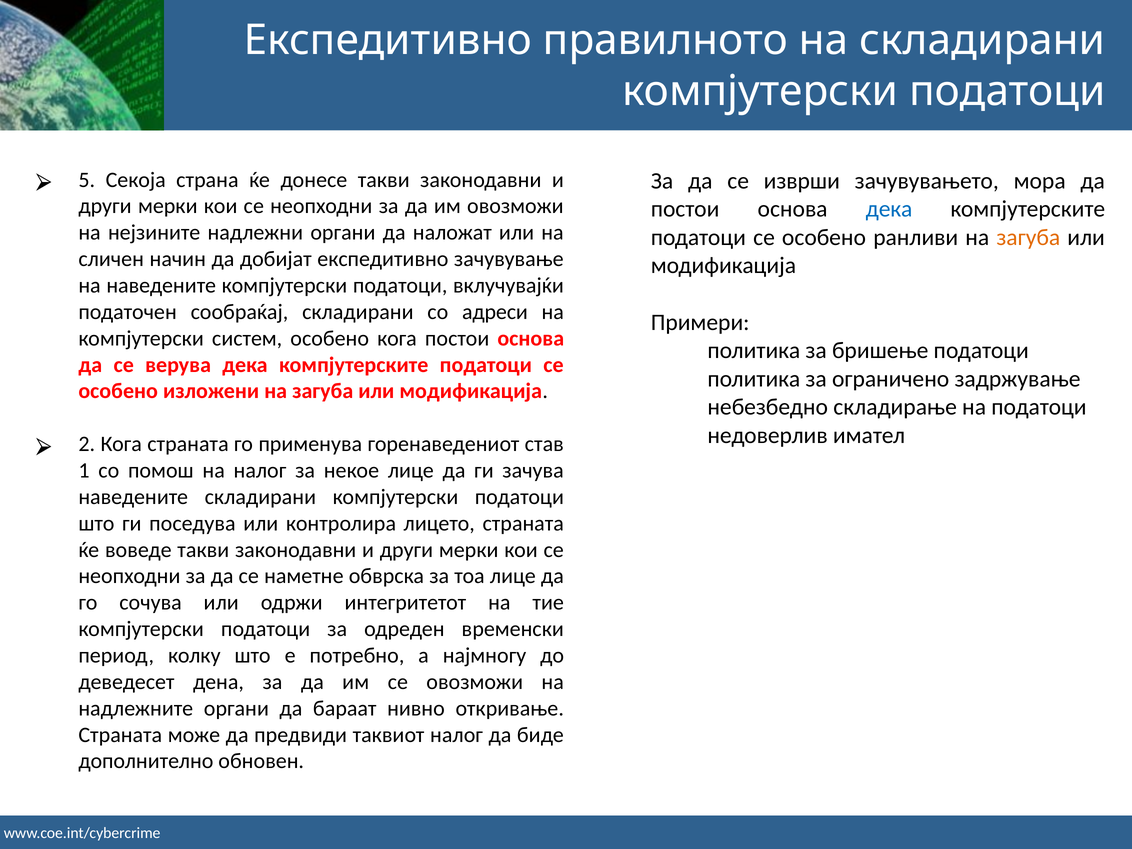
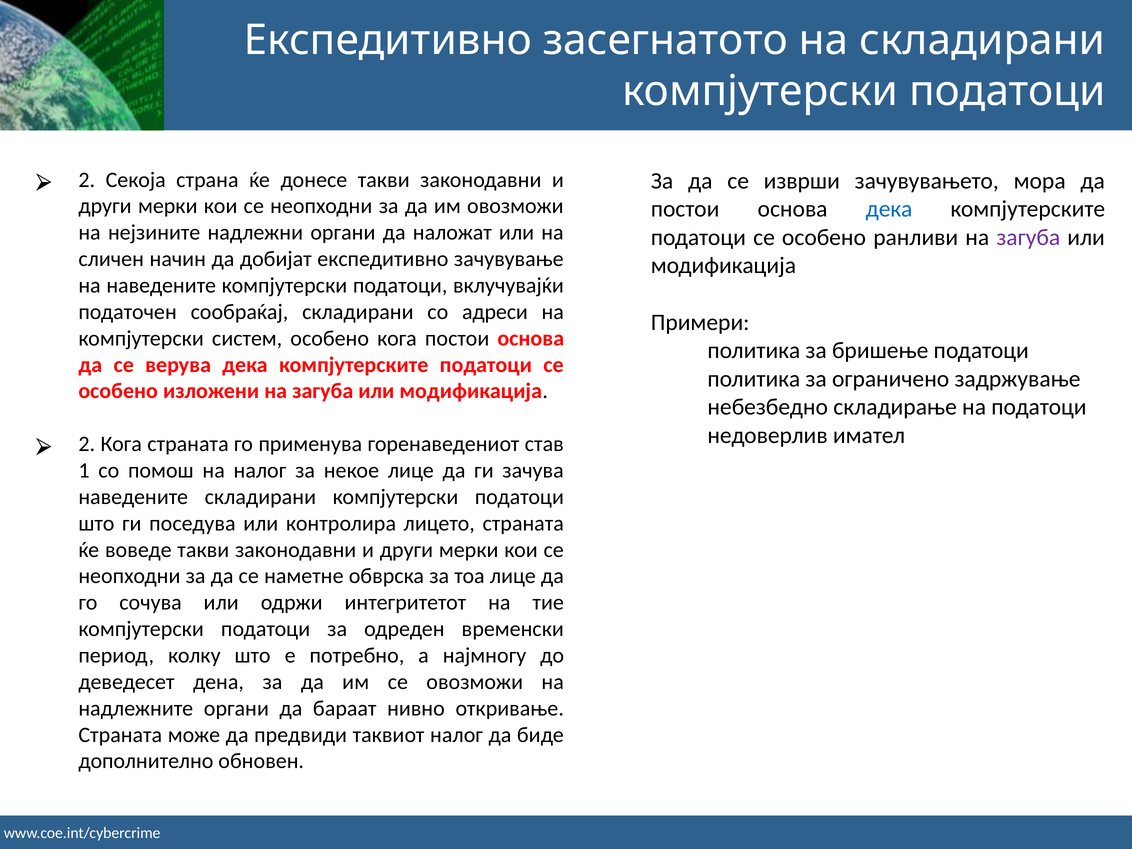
правилното: правилното -> засегнатото (665, 40)
5: 5 -> 2 (87, 180)
загуба colour: orange -> purple (1028, 237)
